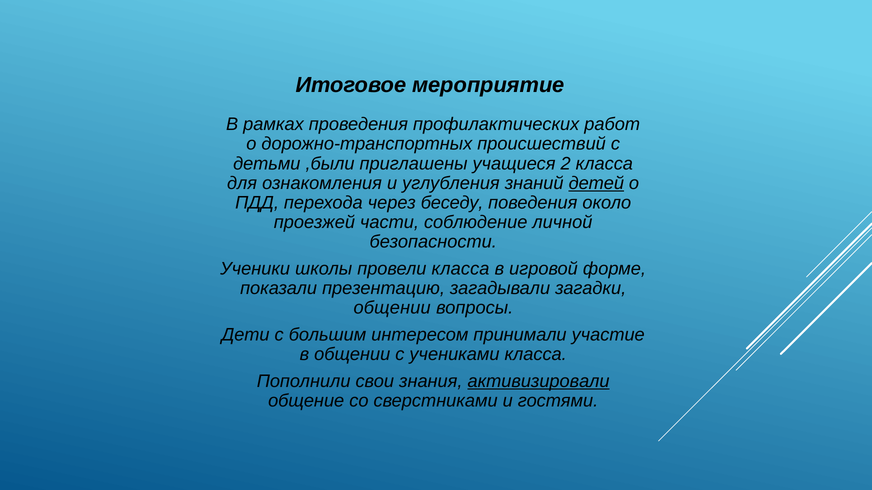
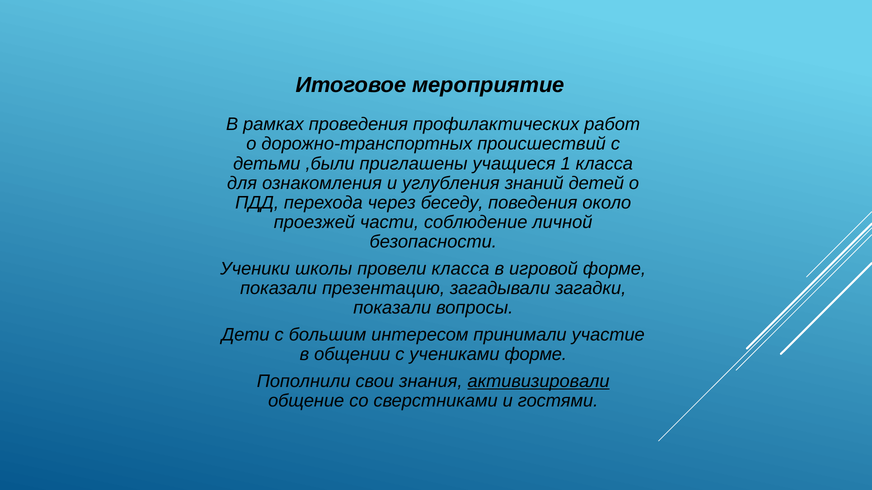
2: 2 -> 1 (566, 164)
детей underline: present -> none (596, 183)
общении: общении -> показали (392, 308)
учениками класса: класса -> форме (536, 355)
